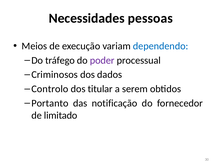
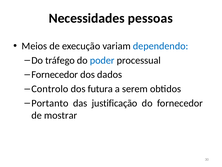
poder colour: purple -> blue (102, 60)
Criminosos: Criminosos -> Fornecedor (55, 74)
titular: titular -> futura (100, 89)
notificação: notificação -> justificação (115, 103)
limitado: limitado -> mostrar (61, 115)
